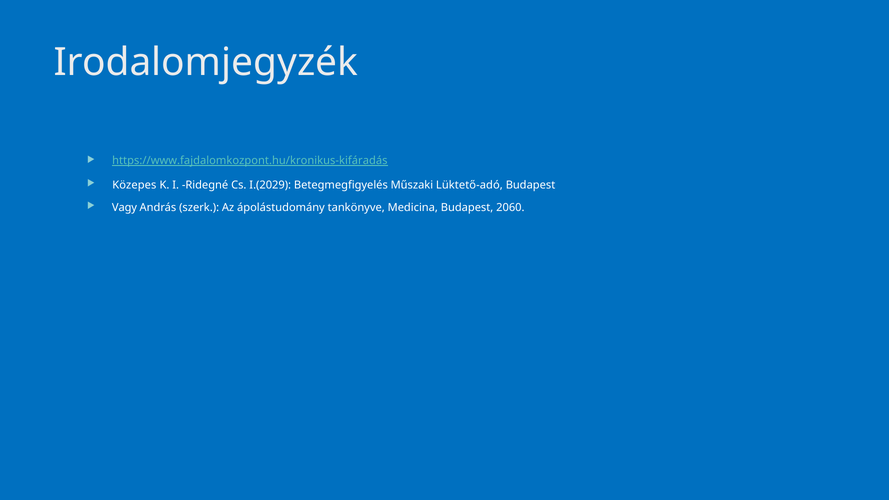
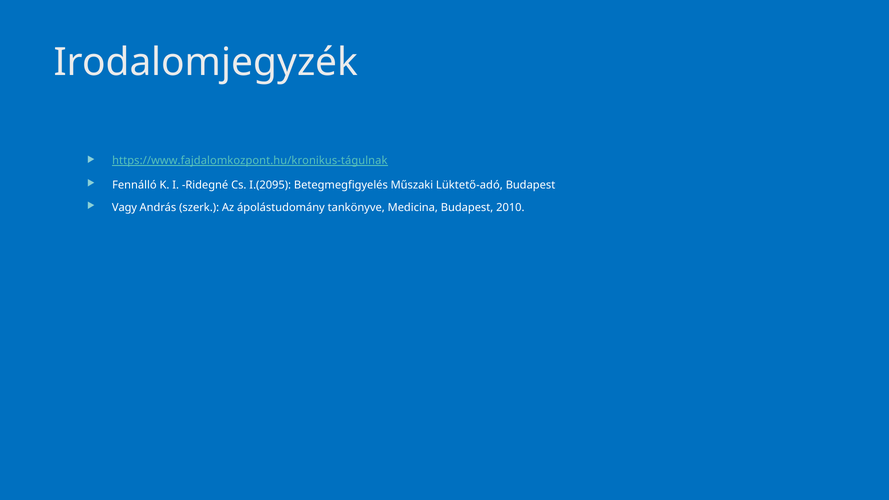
https://www.fajdalomkozpont.hu/kronikus-kifáradás: https://www.fajdalomkozpont.hu/kronikus-kifáradás -> https://www.fajdalomkozpont.hu/kronikus-tágulnak (250, 160)
Közepes: Közepes -> Fennálló (134, 185)
I.(2029: I.(2029 -> I.(2095 (270, 185)
2060: 2060 -> 2010 (510, 207)
